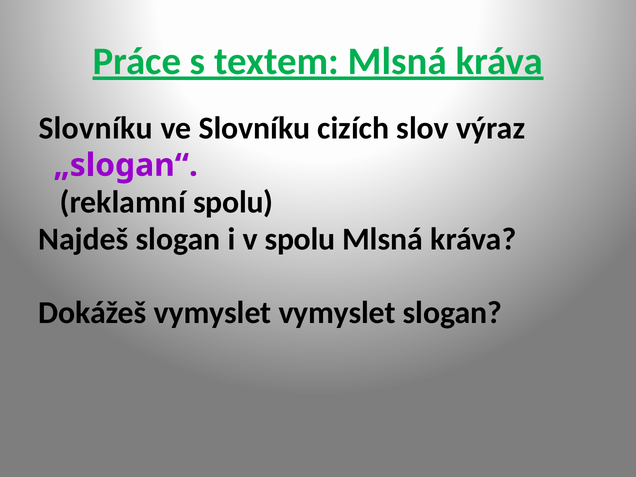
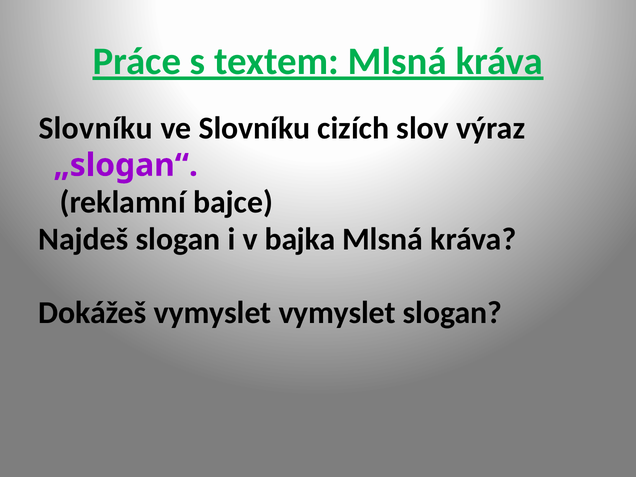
reklamní spolu: spolu -> bajce (233, 202)
v spolu: spolu -> bajka (300, 239)
